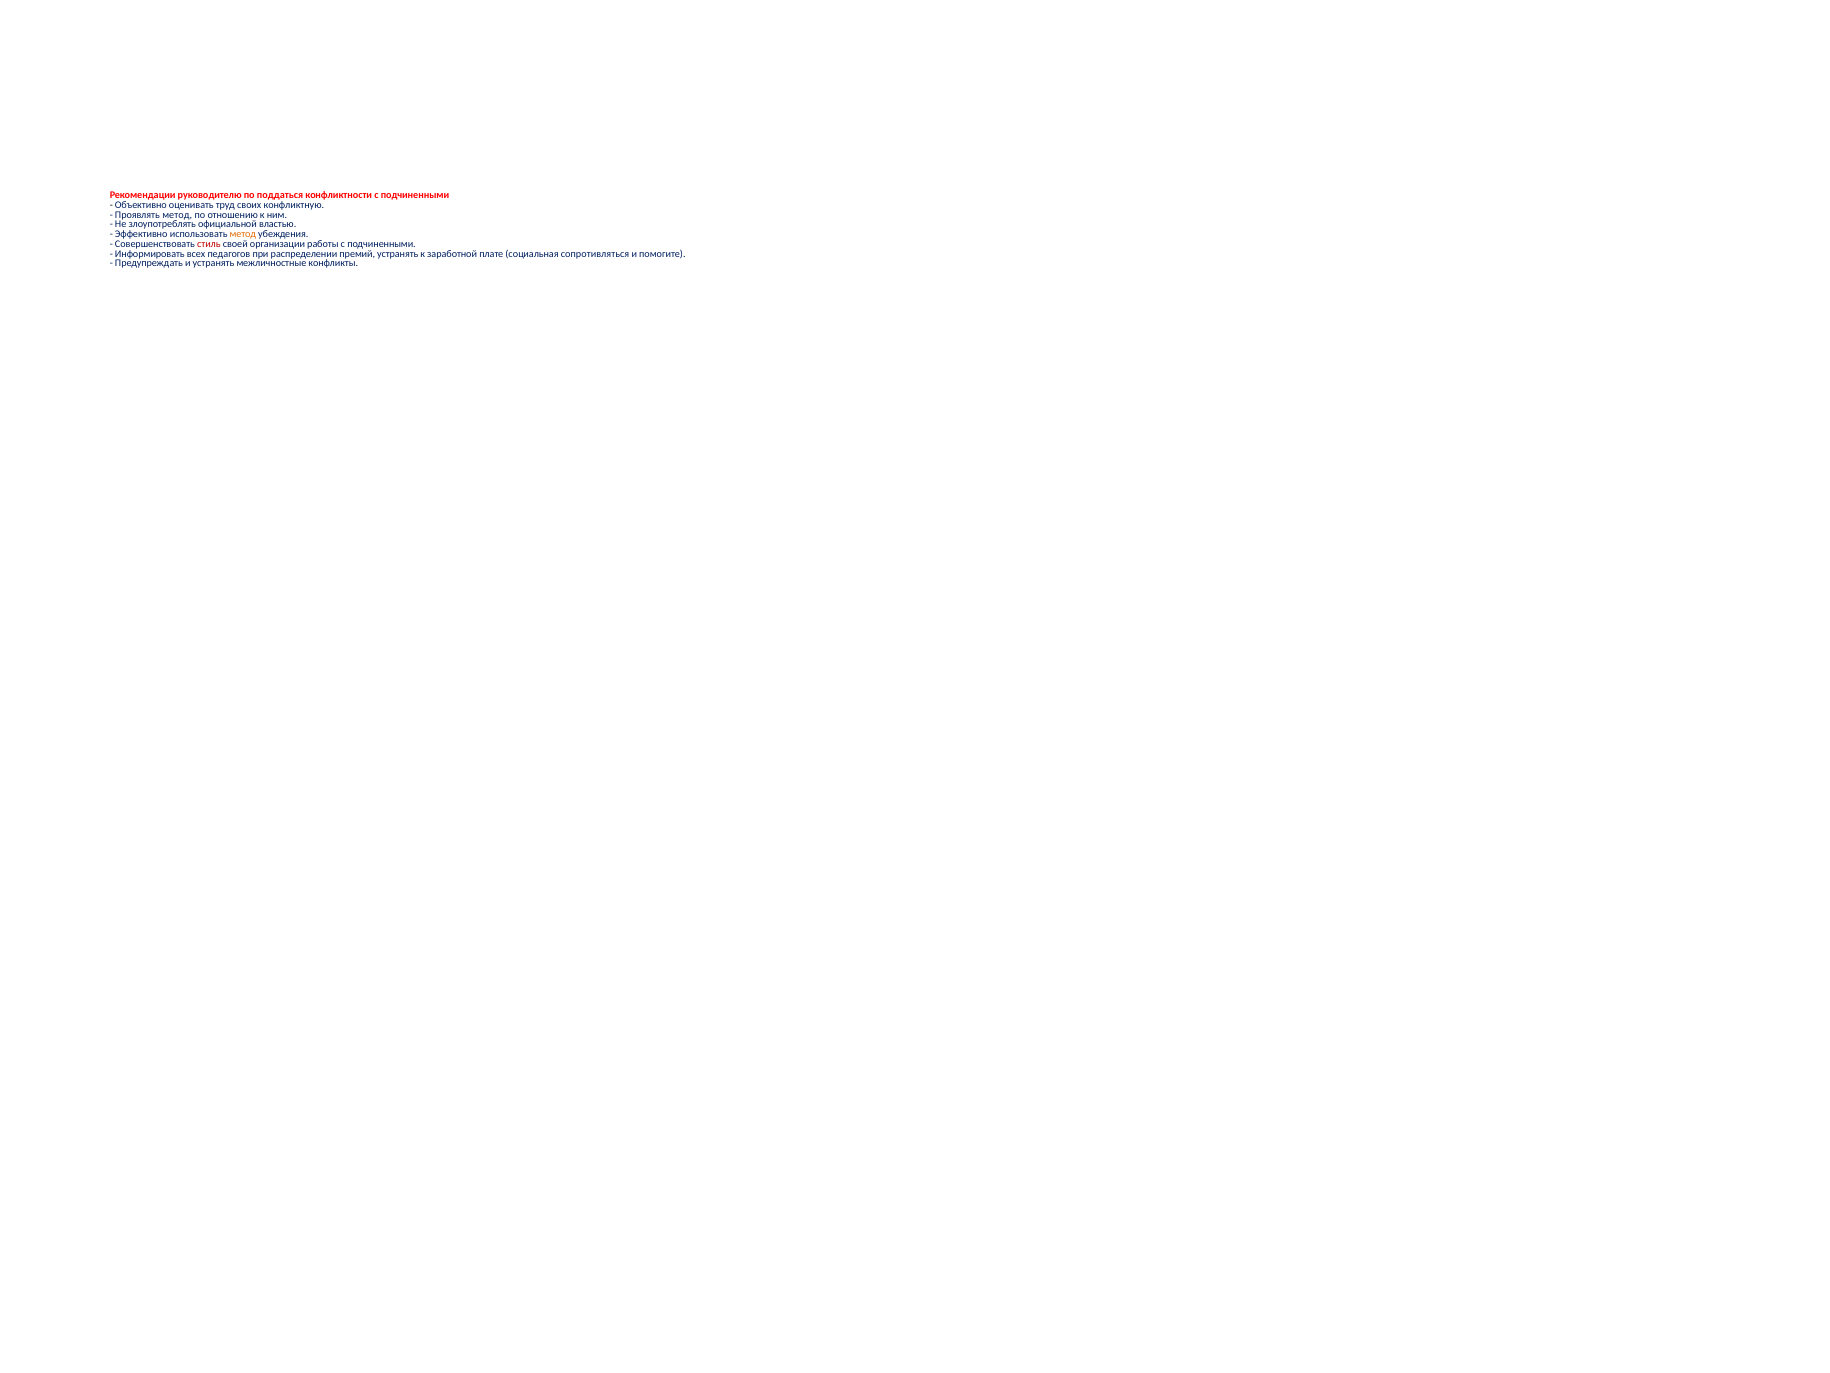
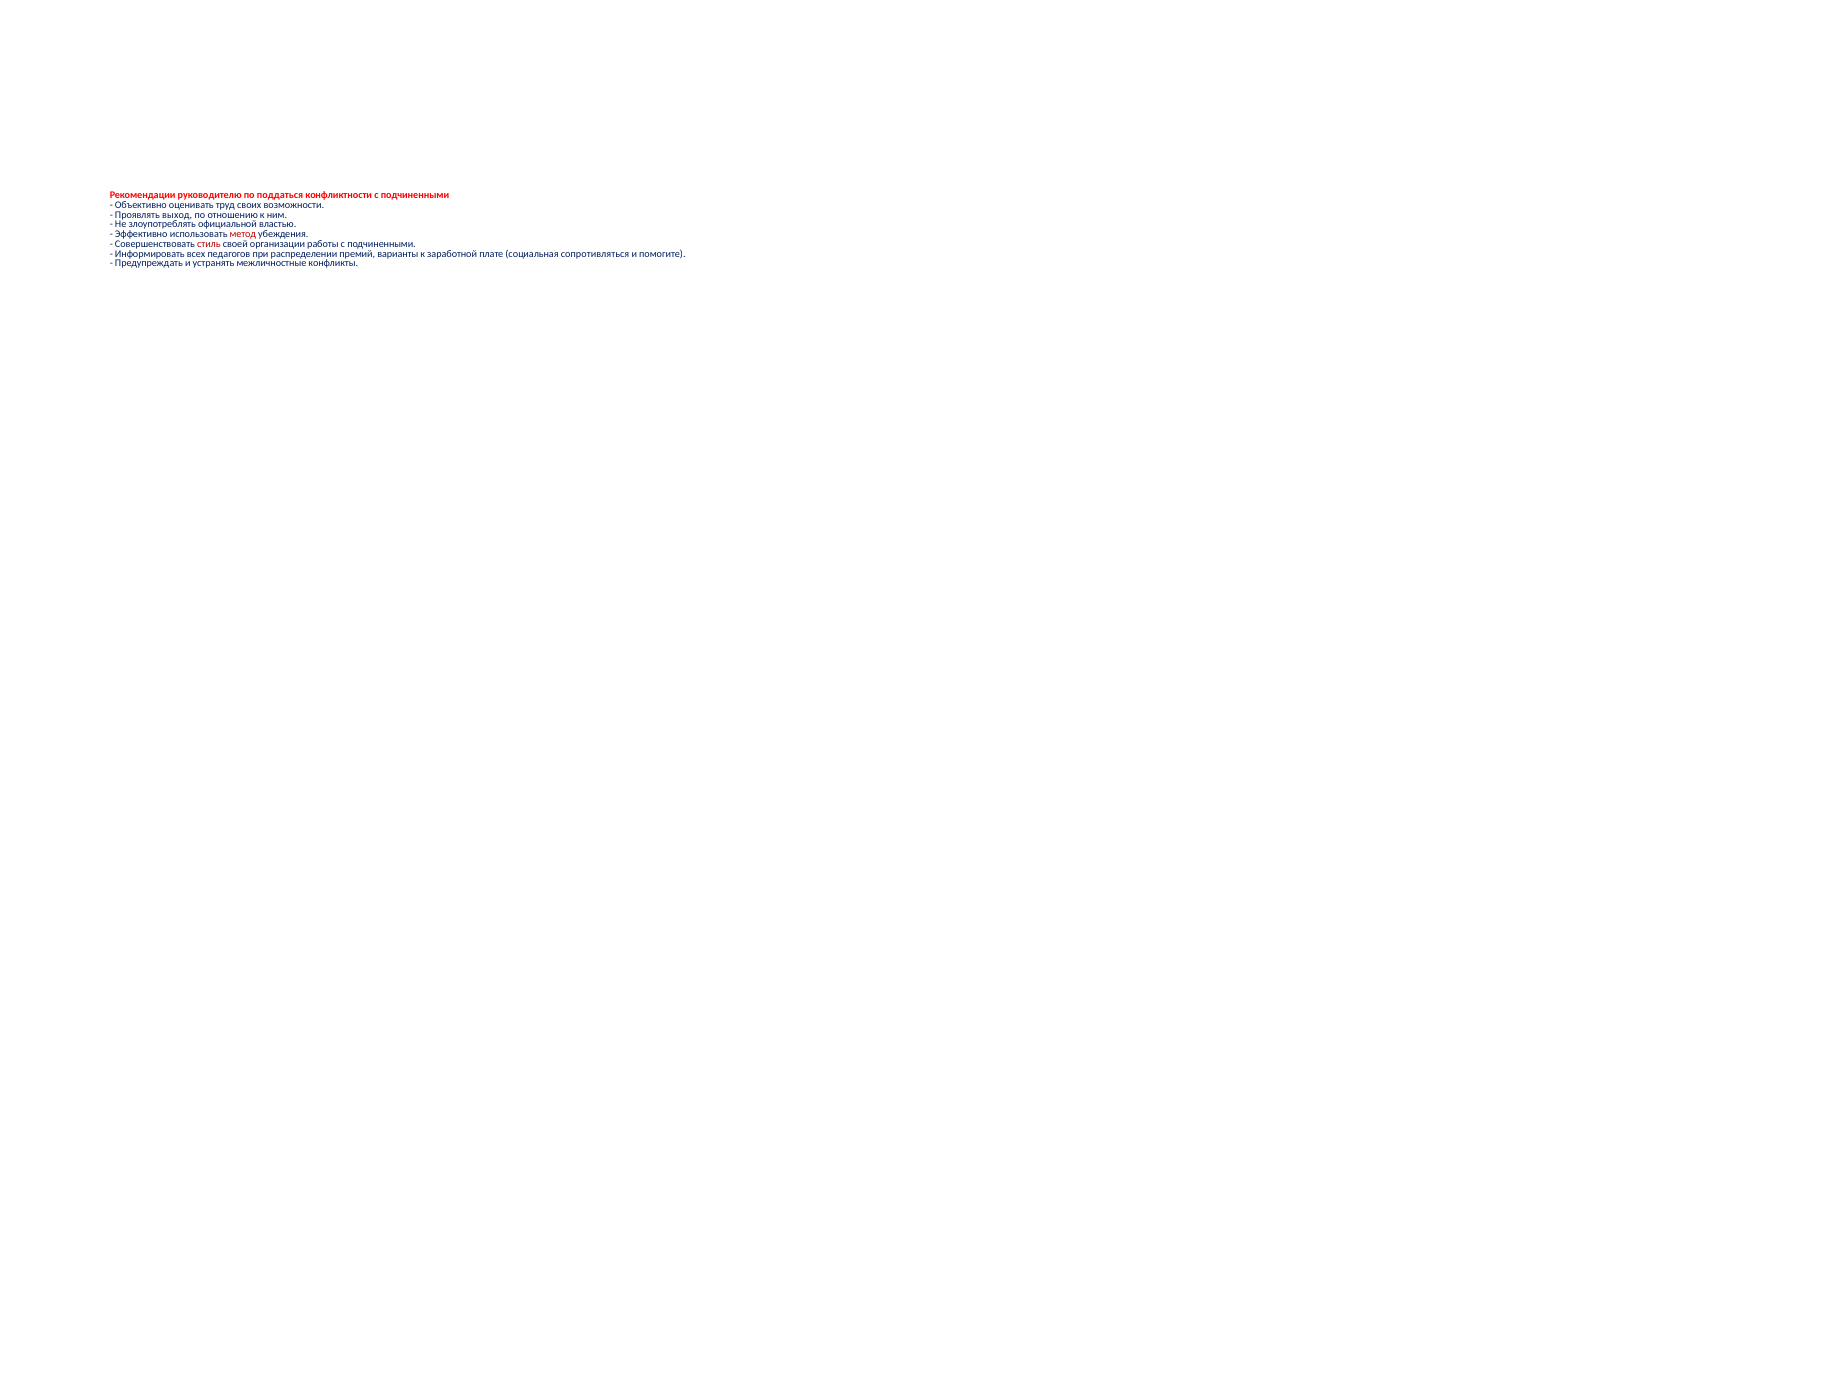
конфликтную: конфликтную -> возможности (294, 205)
Проявлять метод: метод -> выход (177, 215)
метод colour: orange -> red (243, 234)
премий устранять: устранять -> варианты (398, 254)
